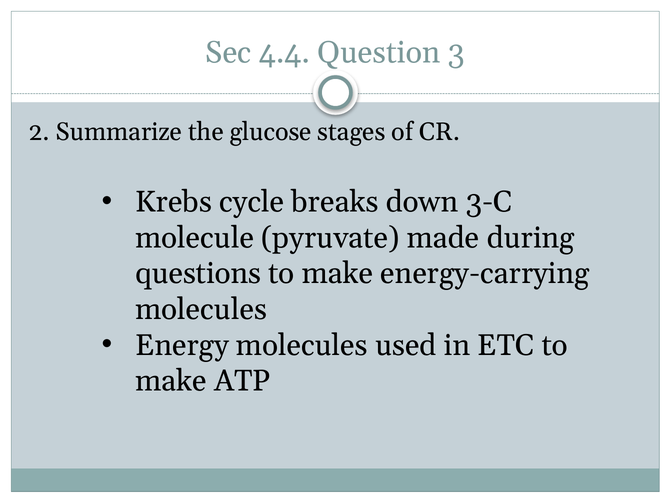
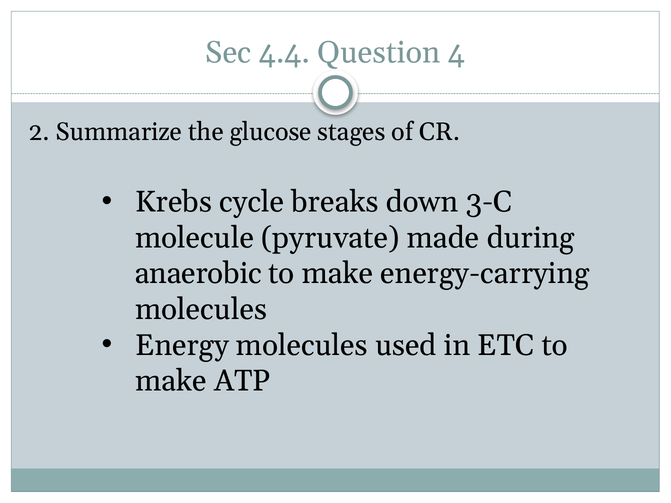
3: 3 -> 4 (456, 53)
questions: questions -> anaerobic (198, 274)
